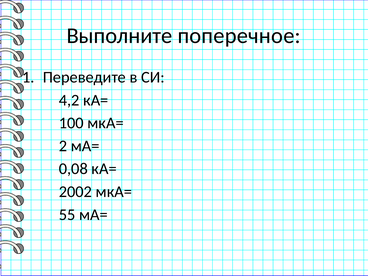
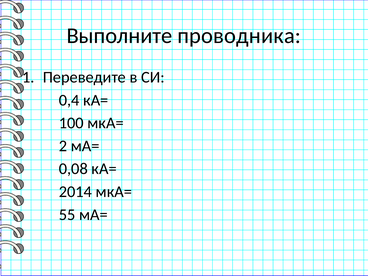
поперечное: поперечное -> проводника (239, 36)
4,2: 4,2 -> 0,4 (69, 100)
2002: 2002 -> 2014 (75, 192)
